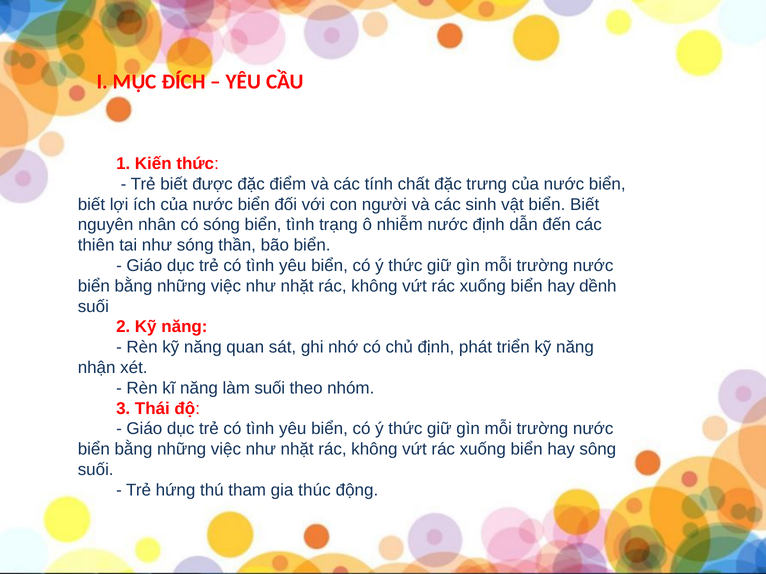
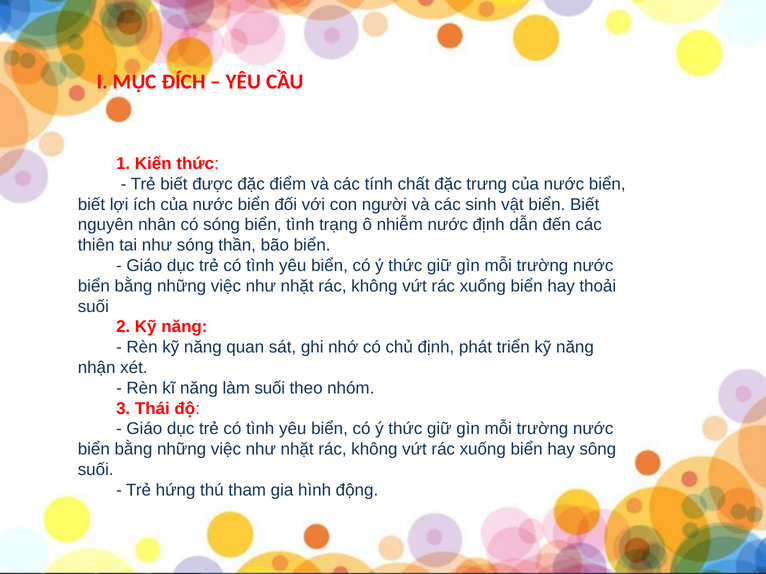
dềnh: dềnh -> thoải (598, 286)
thúc: thúc -> hình (315, 490)
